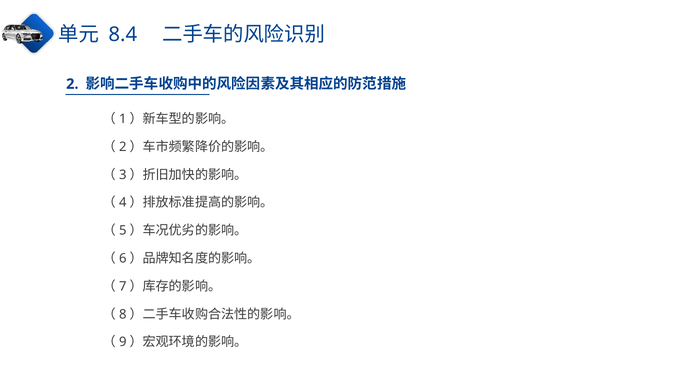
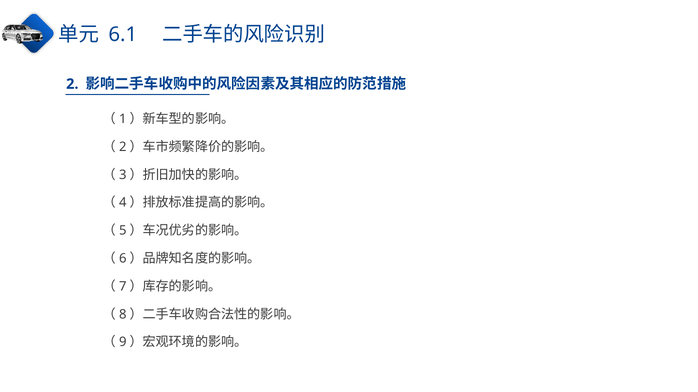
8.4: 8.4 -> 6.1 (123, 35)
